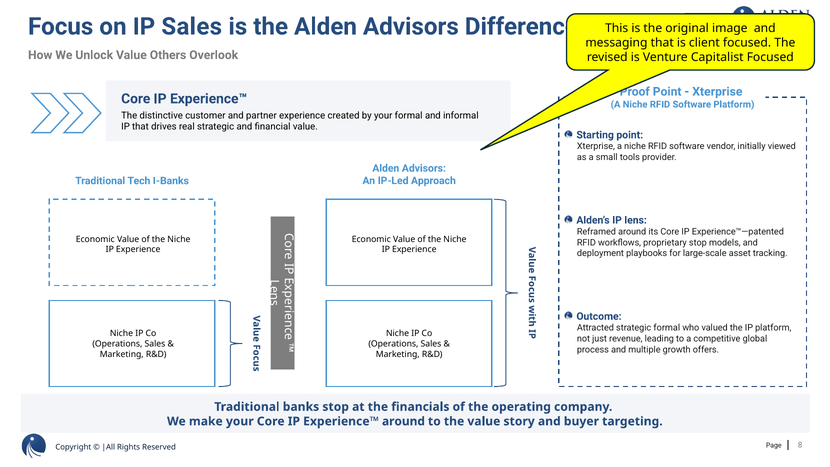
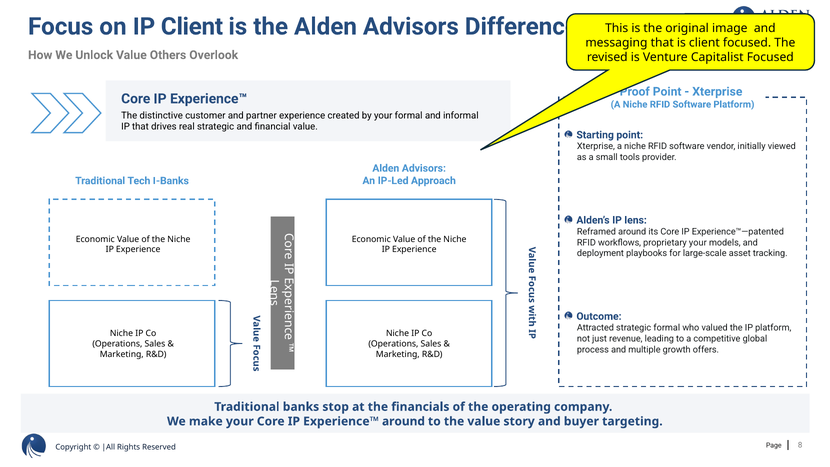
IP Sales: Sales -> Client (192, 27)
proprietary stop: stop -> your (698, 243)
